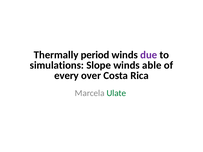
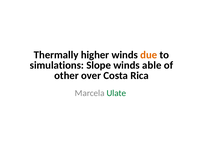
period: period -> higher (95, 55)
due colour: purple -> orange (149, 55)
every: every -> other (66, 76)
